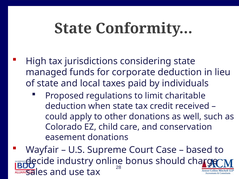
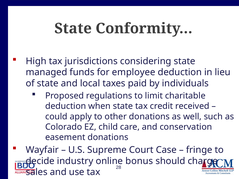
corporate: corporate -> employee (134, 72)
based: based -> fringe (199, 150)
